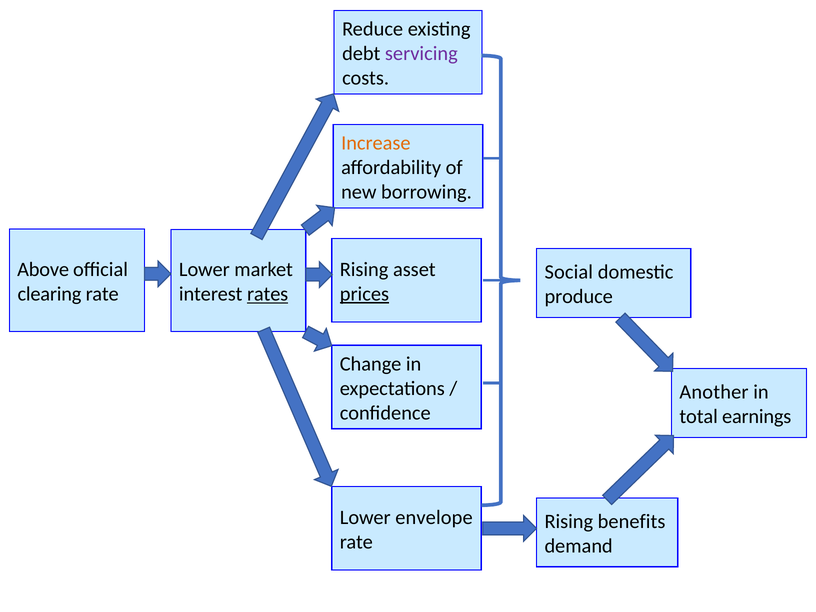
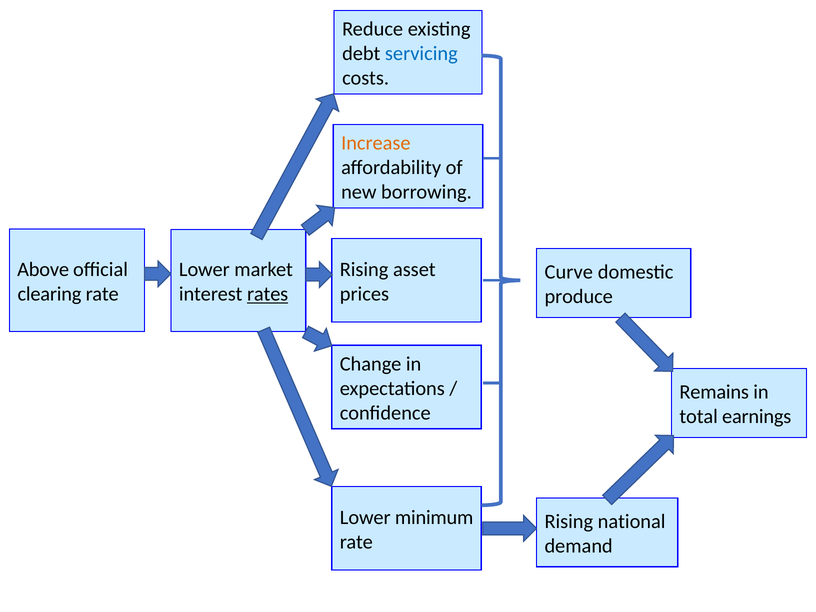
servicing colour: purple -> blue (421, 54)
Social: Social -> Curve (569, 272)
prices underline: present -> none (364, 294)
Another: Another -> Remains (714, 392)
envelope: envelope -> minimum (434, 518)
benefits: benefits -> national (632, 522)
